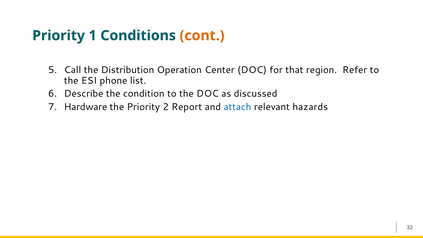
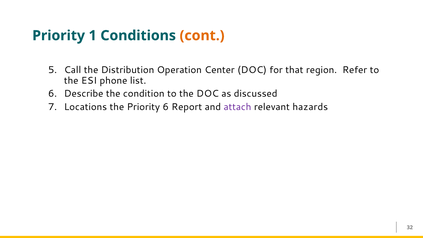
Hardware: Hardware -> Locations (85, 107)
Priority 2: 2 -> 6 (166, 107)
attach colour: blue -> purple (237, 107)
